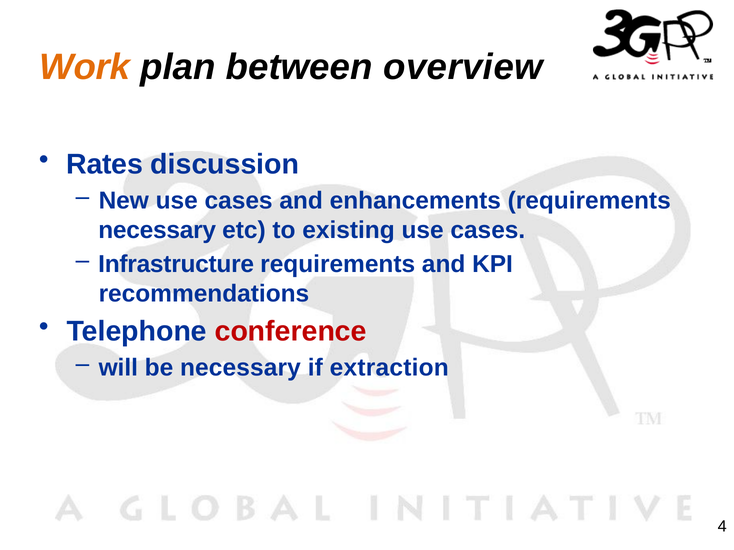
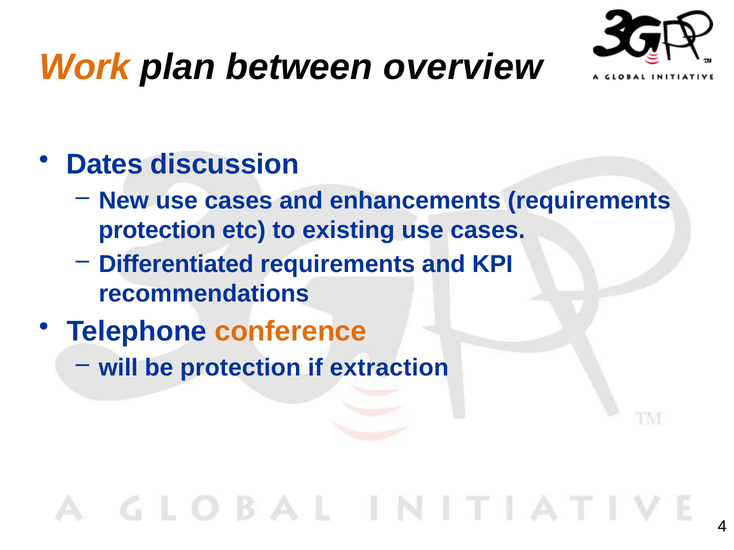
Rates: Rates -> Dates (105, 164)
necessary: necessary -> protection (157, 230)
Infrastructure: Infrastructure -> Differentiated (176, 265)
conference colour: red -> orange (291, 332)
be necessary: necessary -> protection (240, 368)
